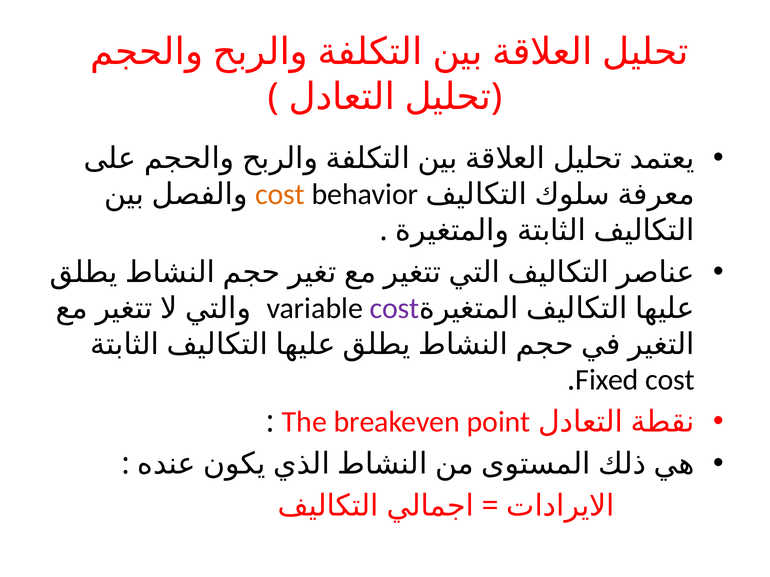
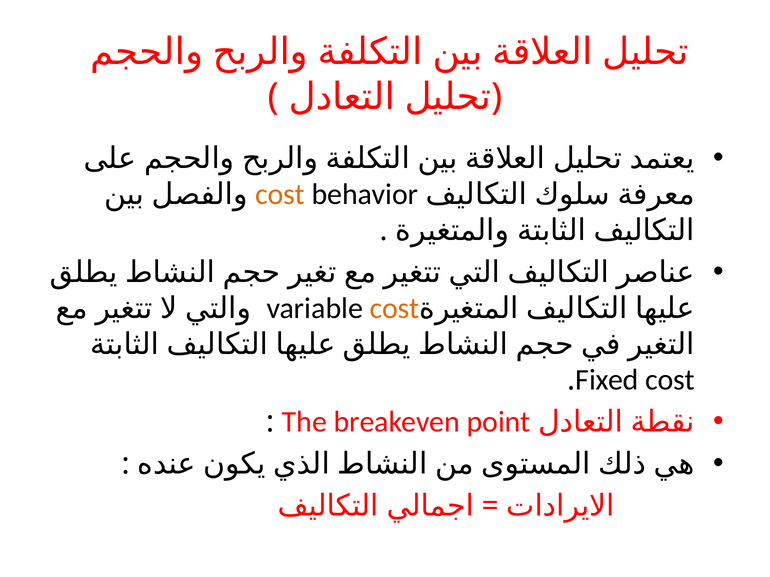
cost colour: purple -> orange (395, 308)
